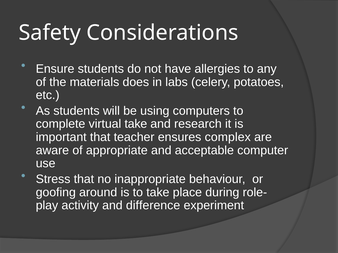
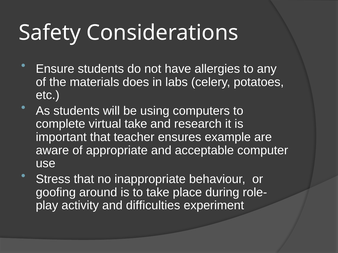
complex: complex -> example (228, 137)
difference: difference -> difficulties (153, 206)
